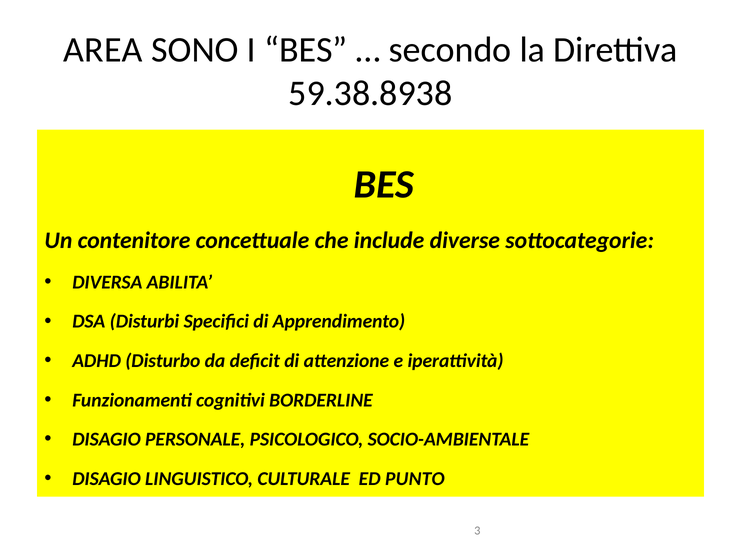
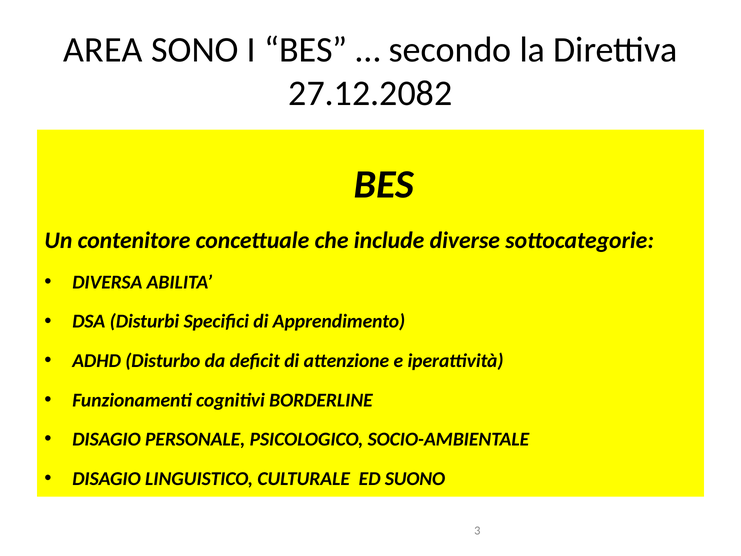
59.38.8938: 59.38.8938 -> 27.12.2082 (370, 93)
PUNTO: PUNTO -> SUONO (415, 479)
